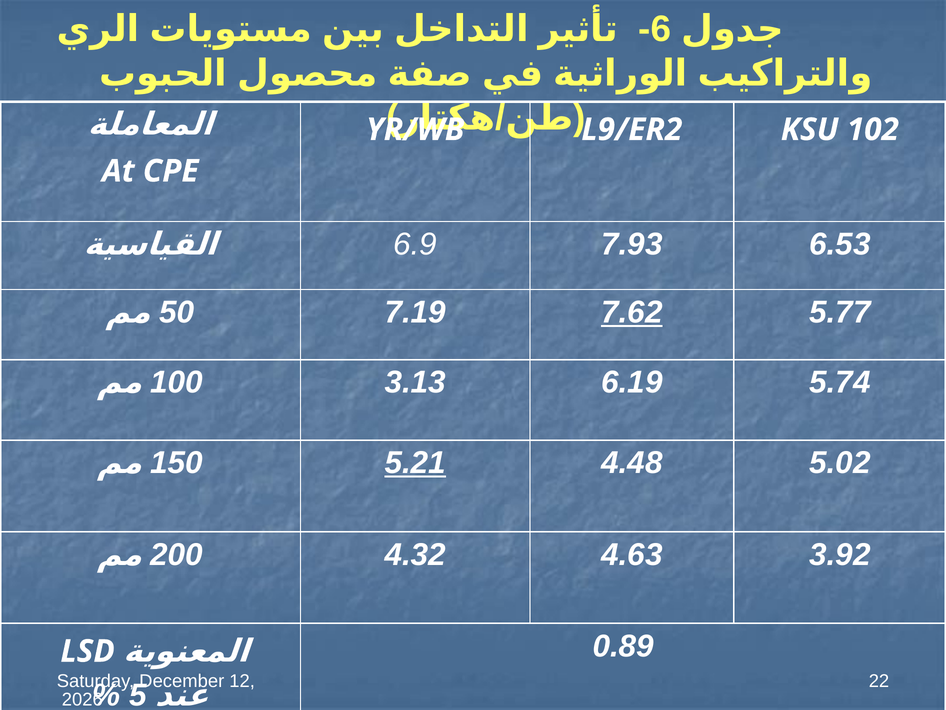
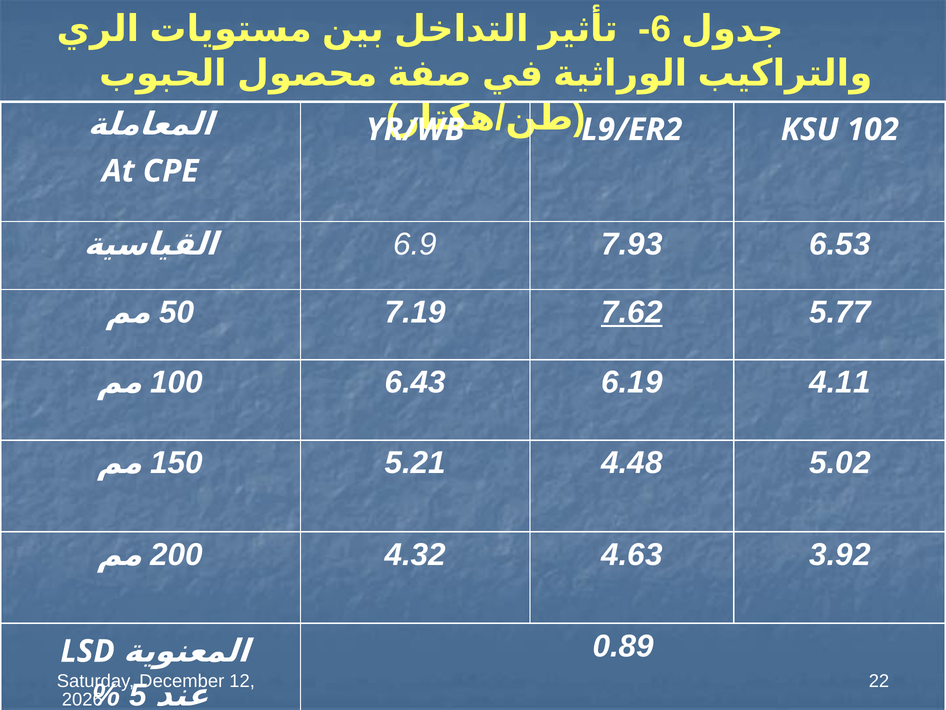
3.13: 3.13 -> 6.43 (415, 382)
5.74: 5.74 -> 4.11 (840, 382)
5.21 underline: present -> none (415, 463)
